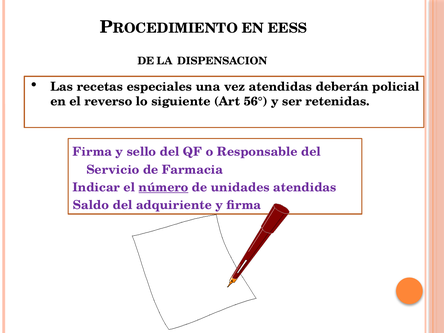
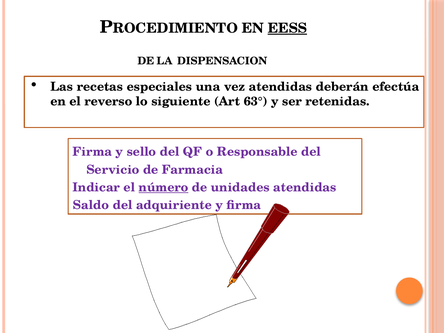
EESS underline: none -> present (287, 28)
policial: policial -> efectúa (396, 87)
56°: 56° -> 63° (256, 102)
